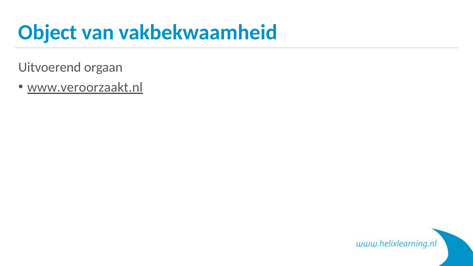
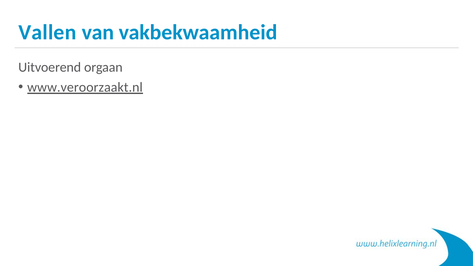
Object: Object -> Vallen (47, 32)
